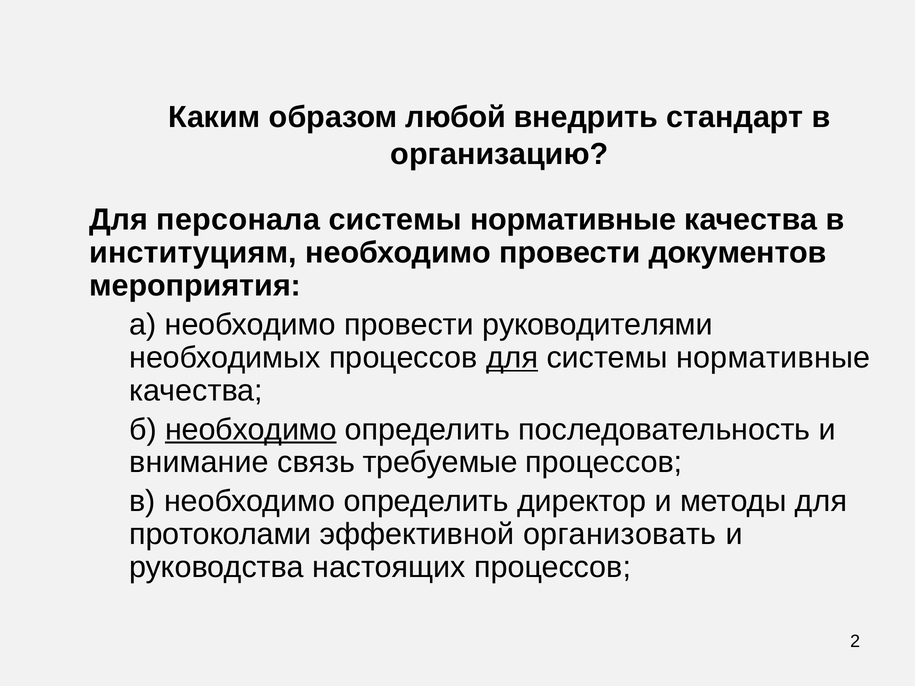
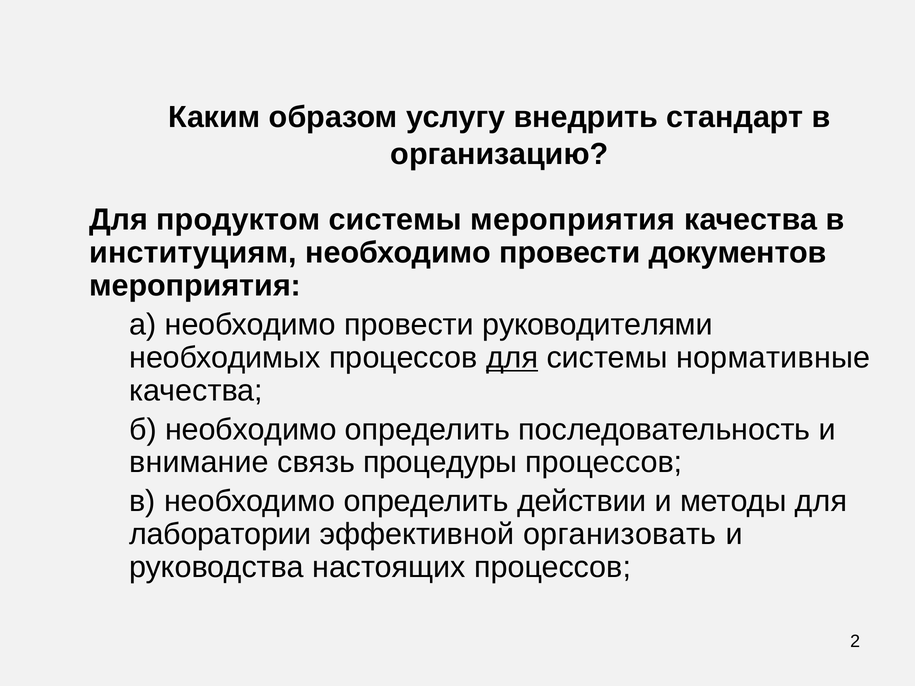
любой: любой -> услугу (456, 117)
персонала: персонала -> продуктом (238, 220)
нормативные: нормативные -> мероприятия (573, 220)
необходимо underline: present -> none (251, 430)
требуемые: требуемые -> процедуры (440, 463)
директор: директор -> действии (582, 502)
протоколами: протоколами -> лаборатории (220, 534)
